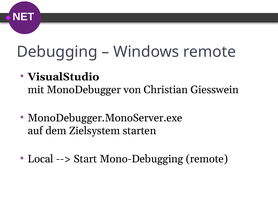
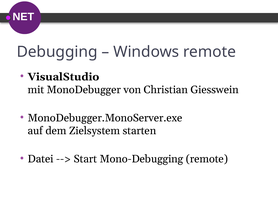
Local: Local -> Datei (41, 159)
